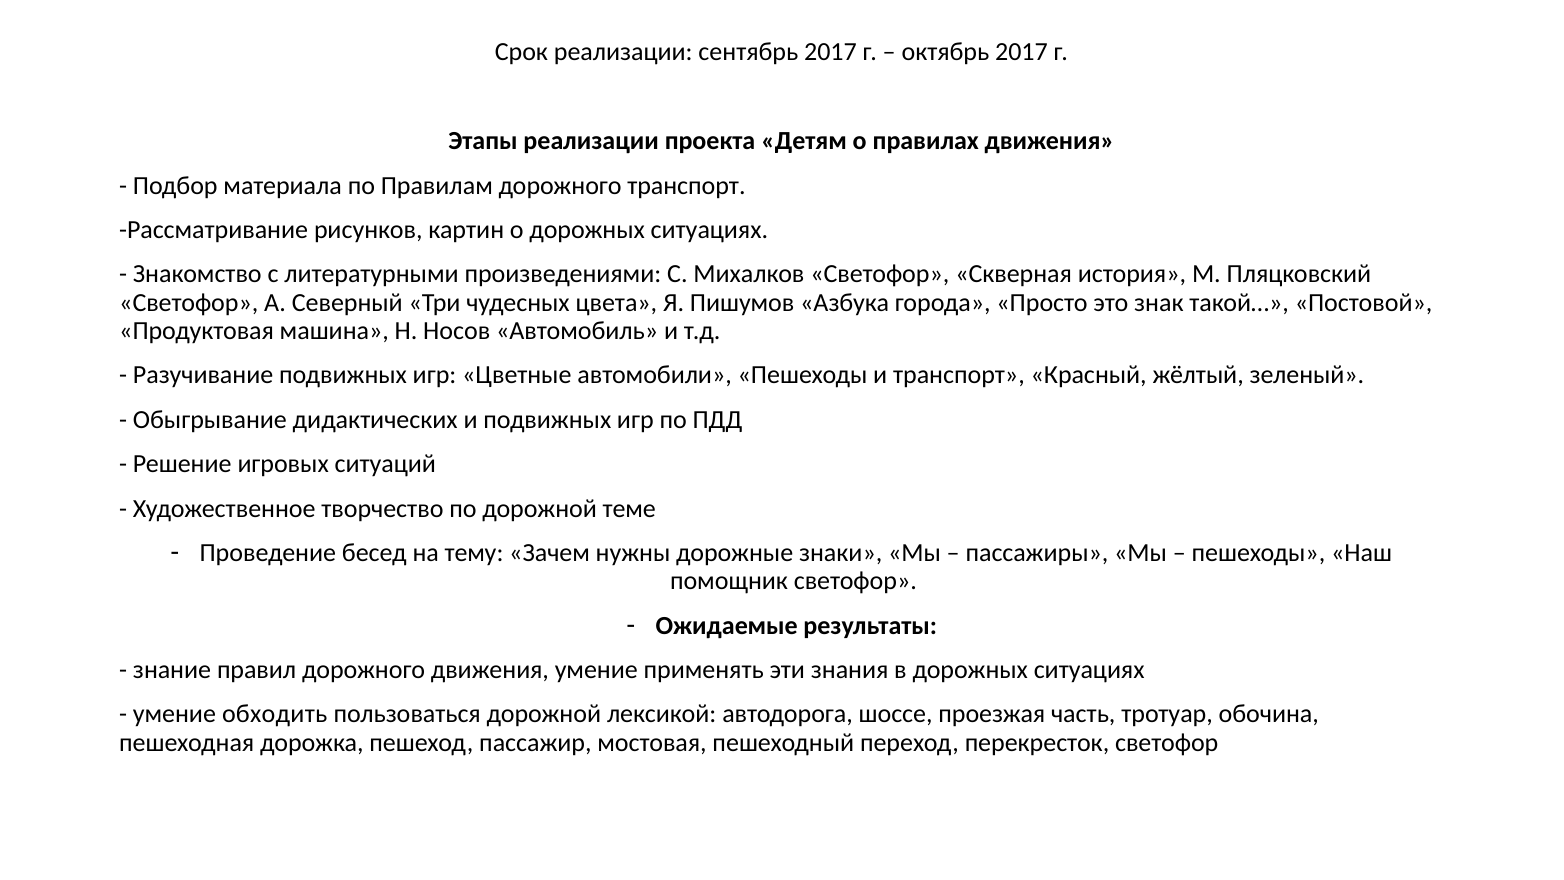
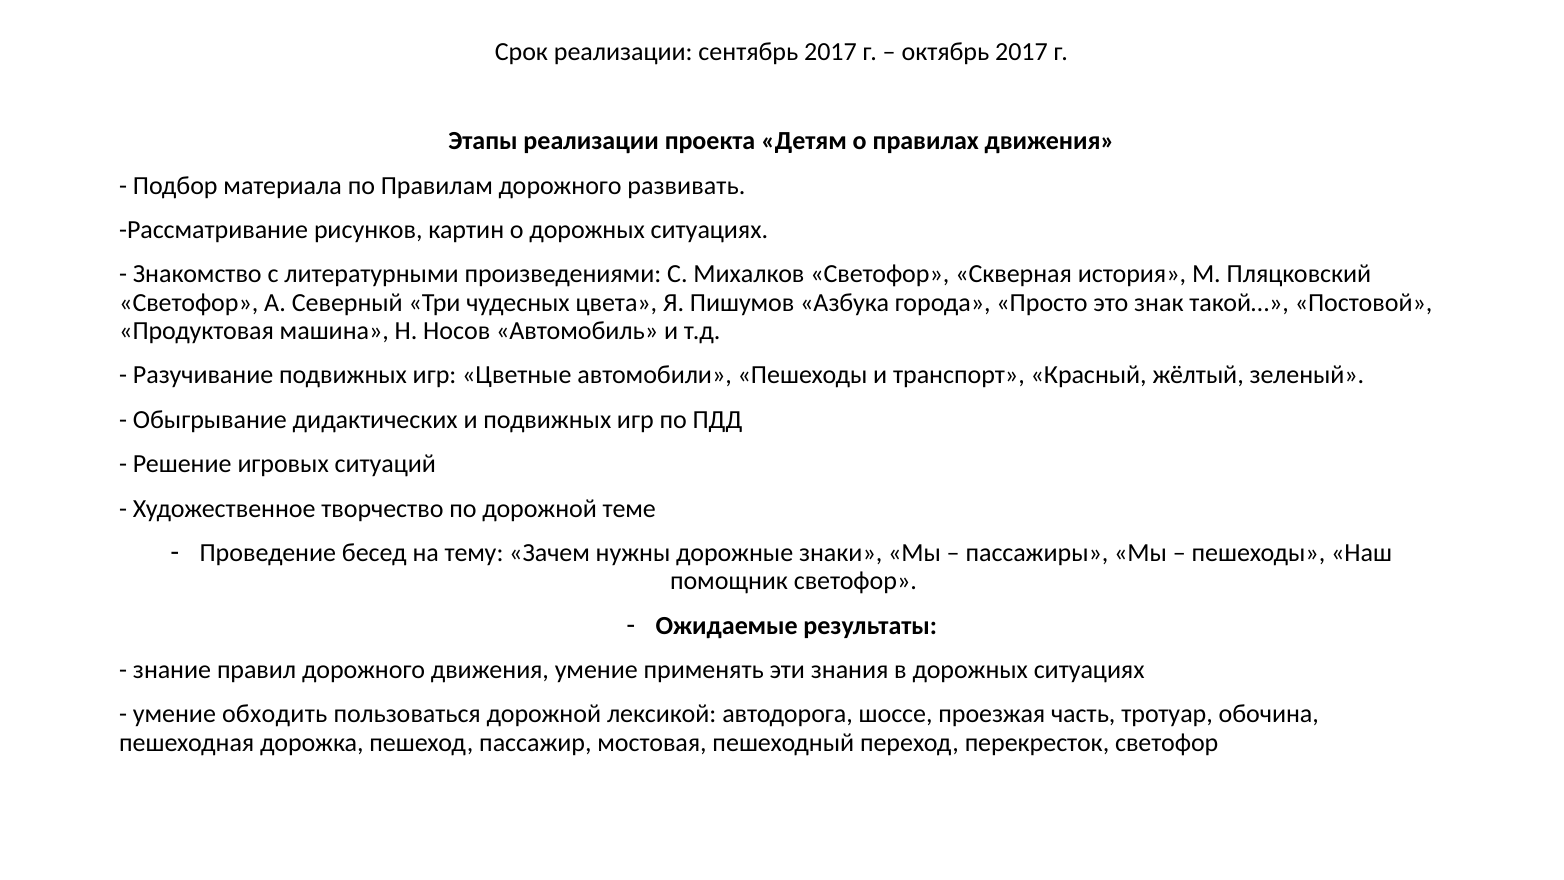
дорожного транспорт: транспорт -> развивать (686, 185)
